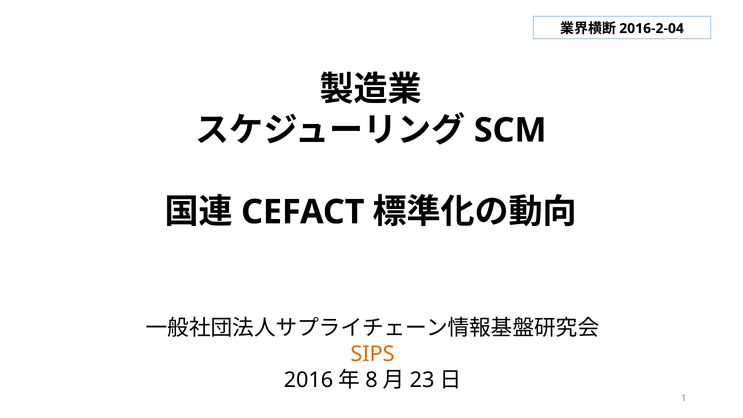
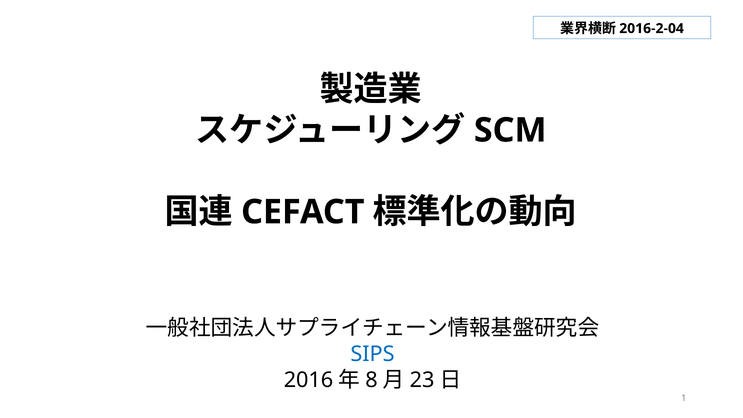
SIPS colour: orange -> blue (372, 354)
